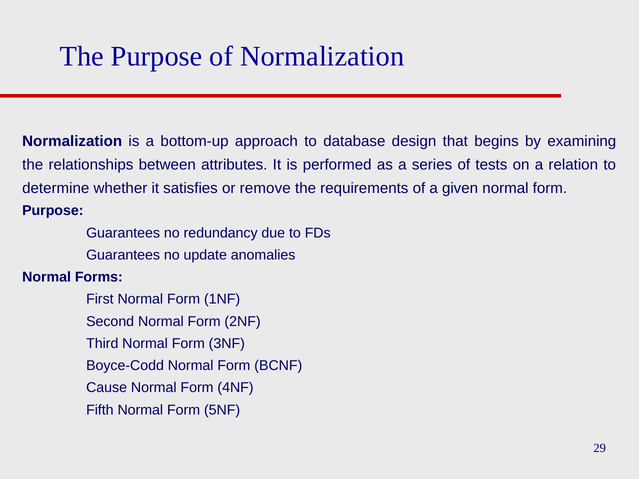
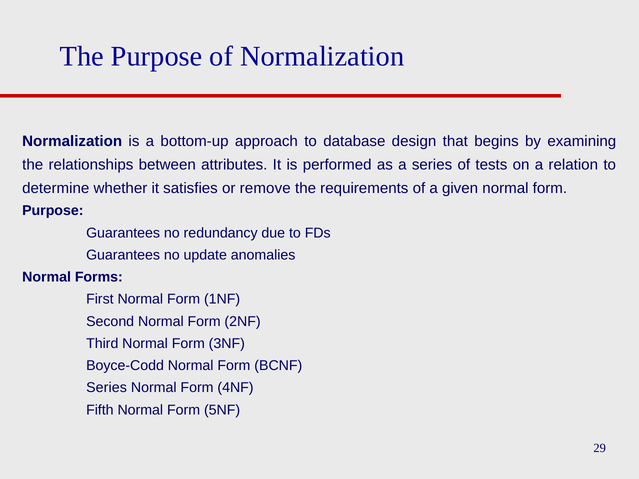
Cause: Cause -> Series (107, 388)
